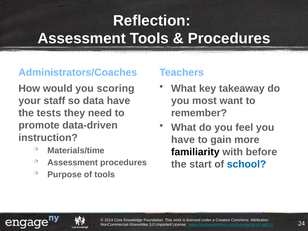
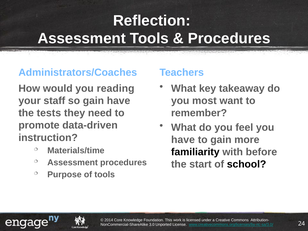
scoring: scoring -> reading (116, 88)
so data: data -> gain (93, 101)
school colour: blue -> black (247, 164)
